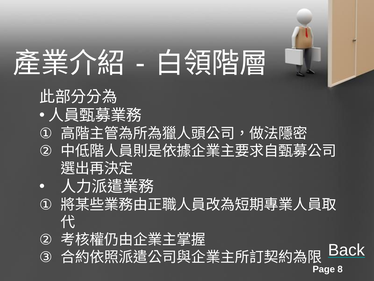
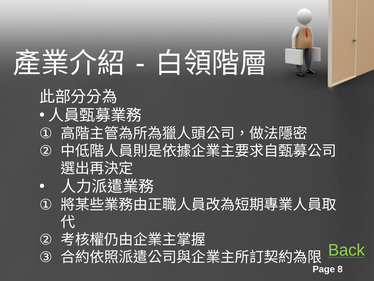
Back colour: white -> light green (346, 250)
